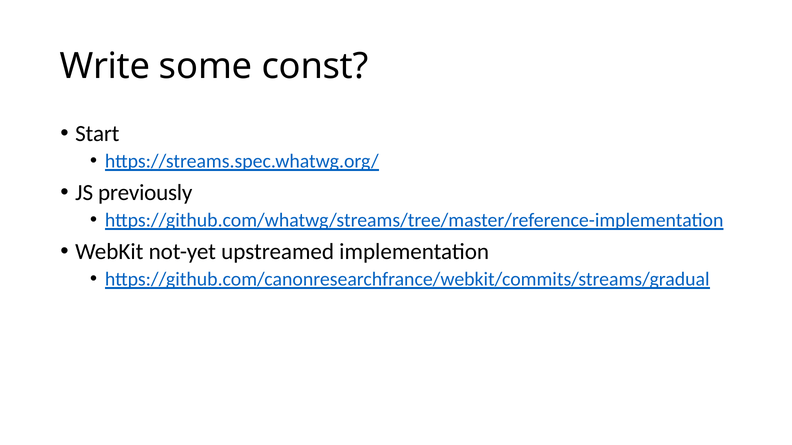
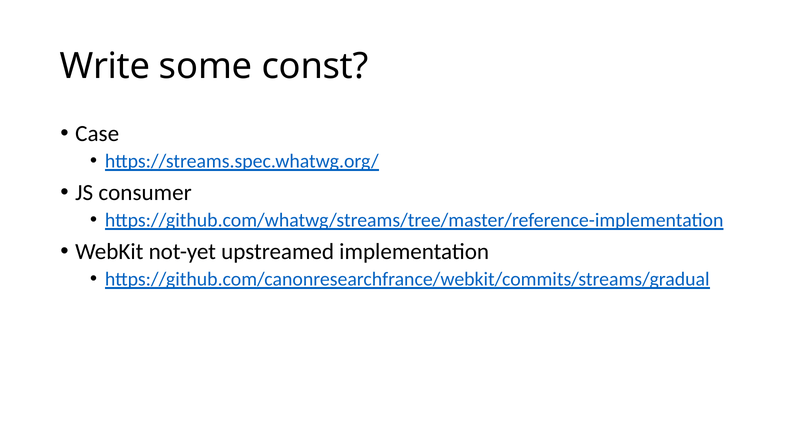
Start: Start -> Case (97, 134)
previously: previously -> consumer (145, 193)
